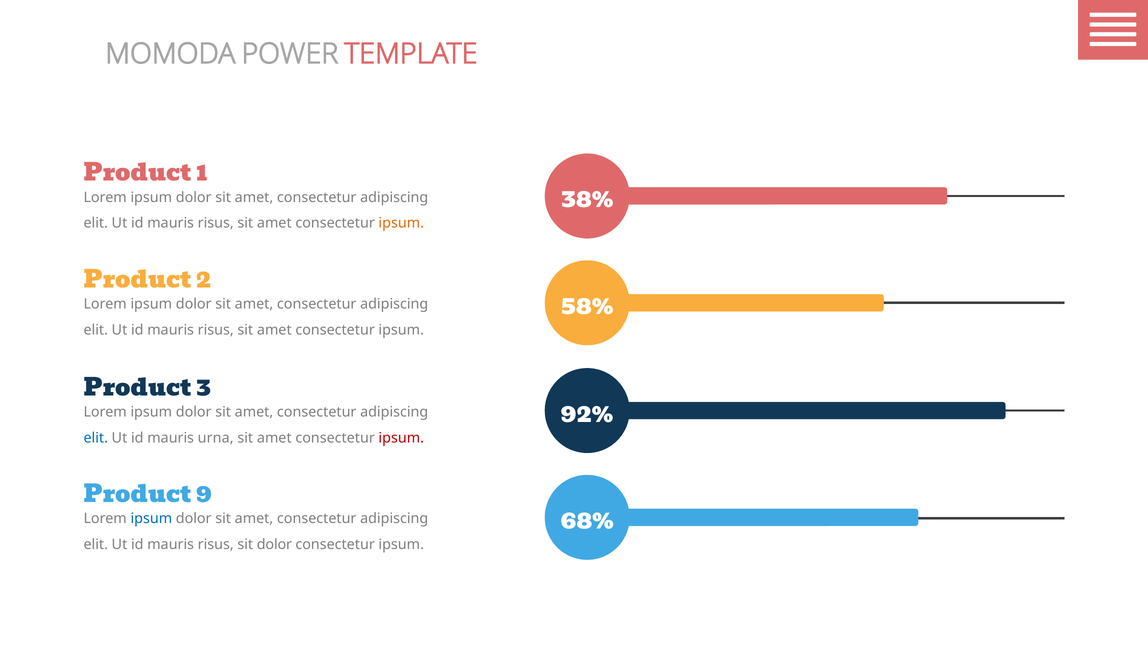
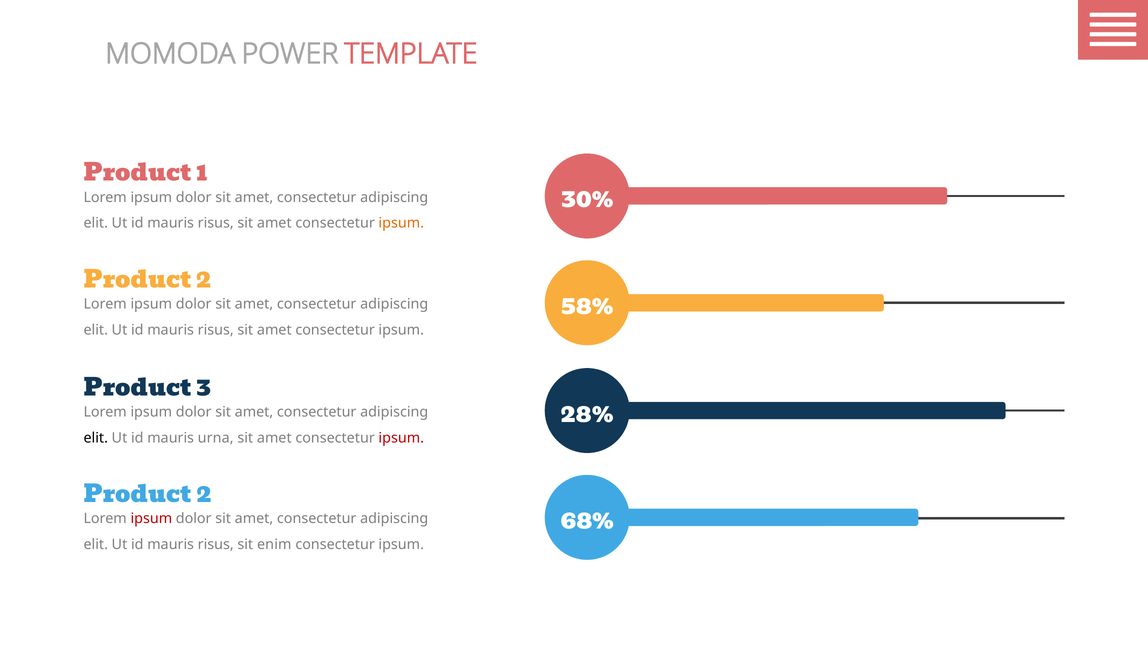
38%: 38% -> 30% (587, 199)
92%: 92% -> 28% (587, 414)
elit colour: blue -> black (96, 438)
9: 9 -> 2 (204, 494)
ipsum colour: blue -> red (151, 519)
sit dolor: dolor -> enim (274, 544)
